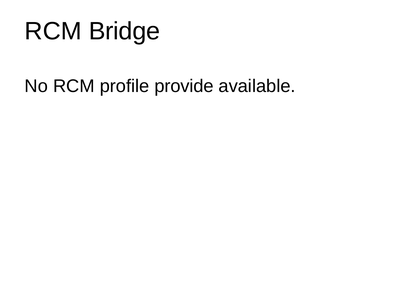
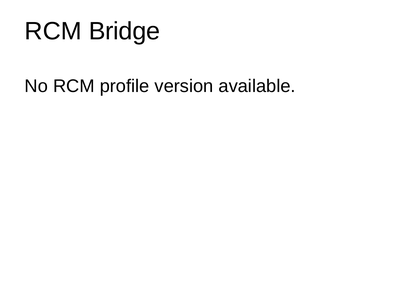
provide: provide -> version (184, 86)
